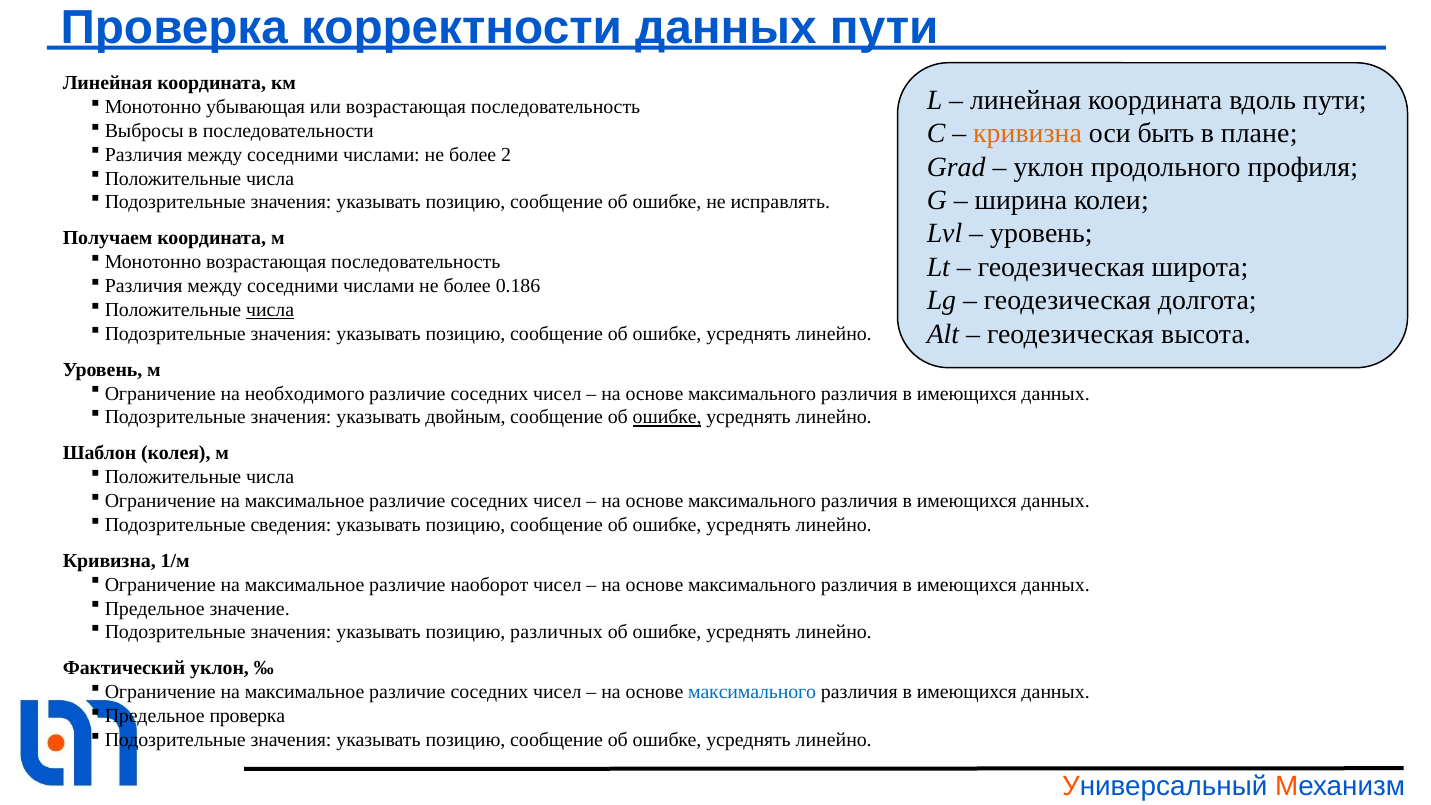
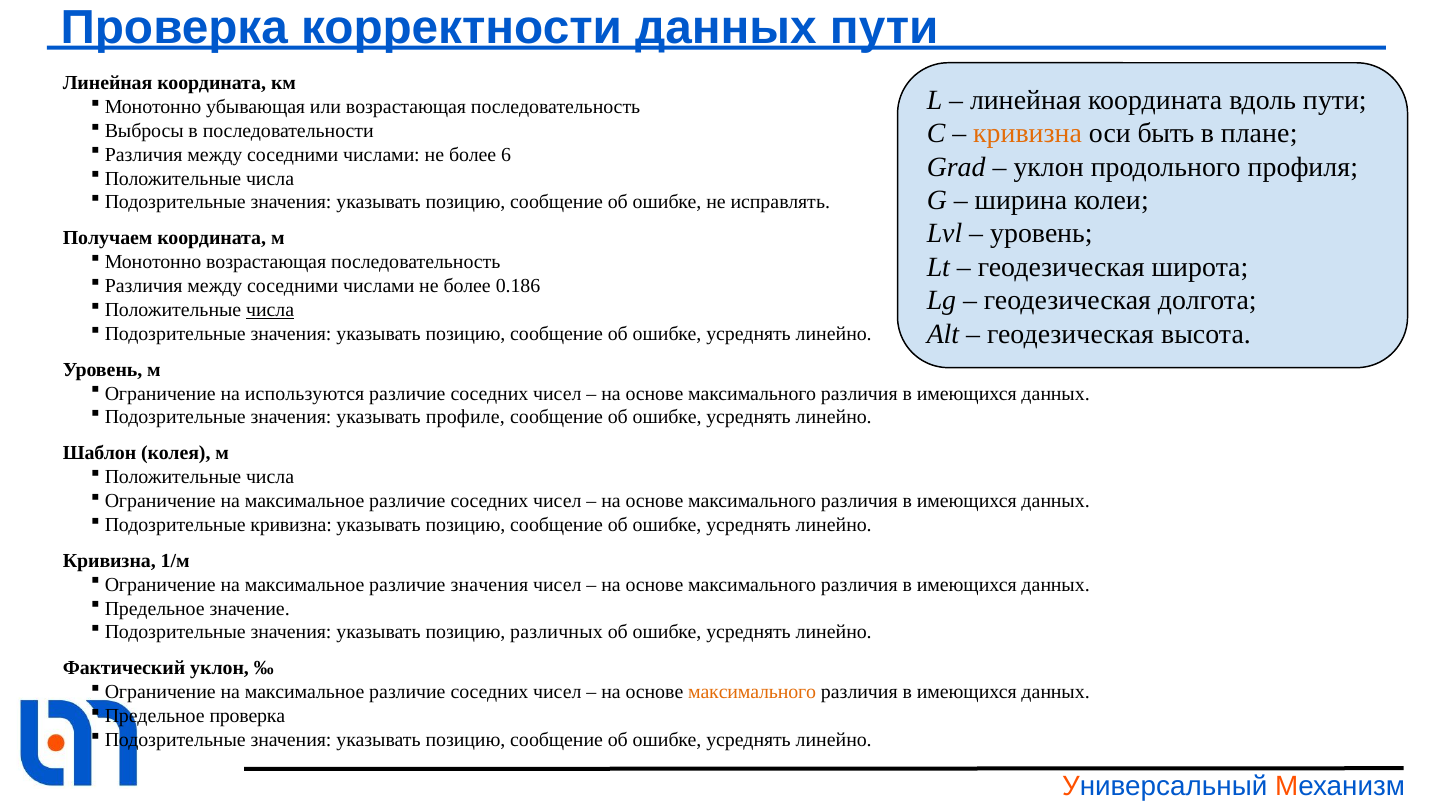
2: 2 -> 6 (506, 155)
необходимого: необходимого -> используются (305, 393)
двойным: двойным -> профиле (465, 417)
ошибке underline: present -> none (667, 417)
сведения: сведения -> кривизна (291, 525)
различие наоборот: наоборот -> значения (489, 585)
максимального colour: blue -> orange (752, 692)
